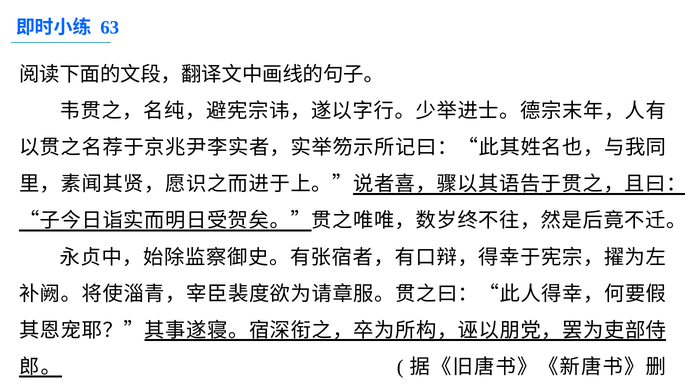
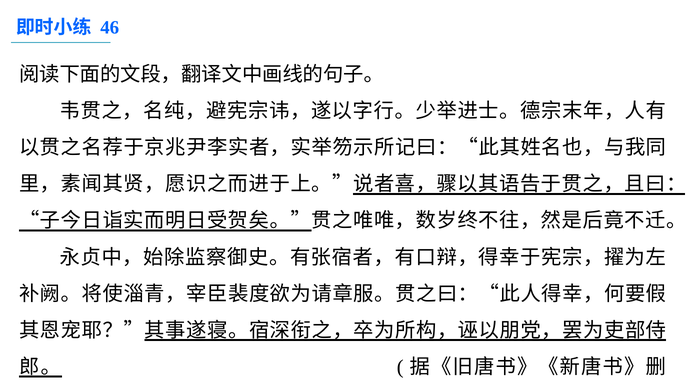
63: 63 -> 46 (110, 27)
